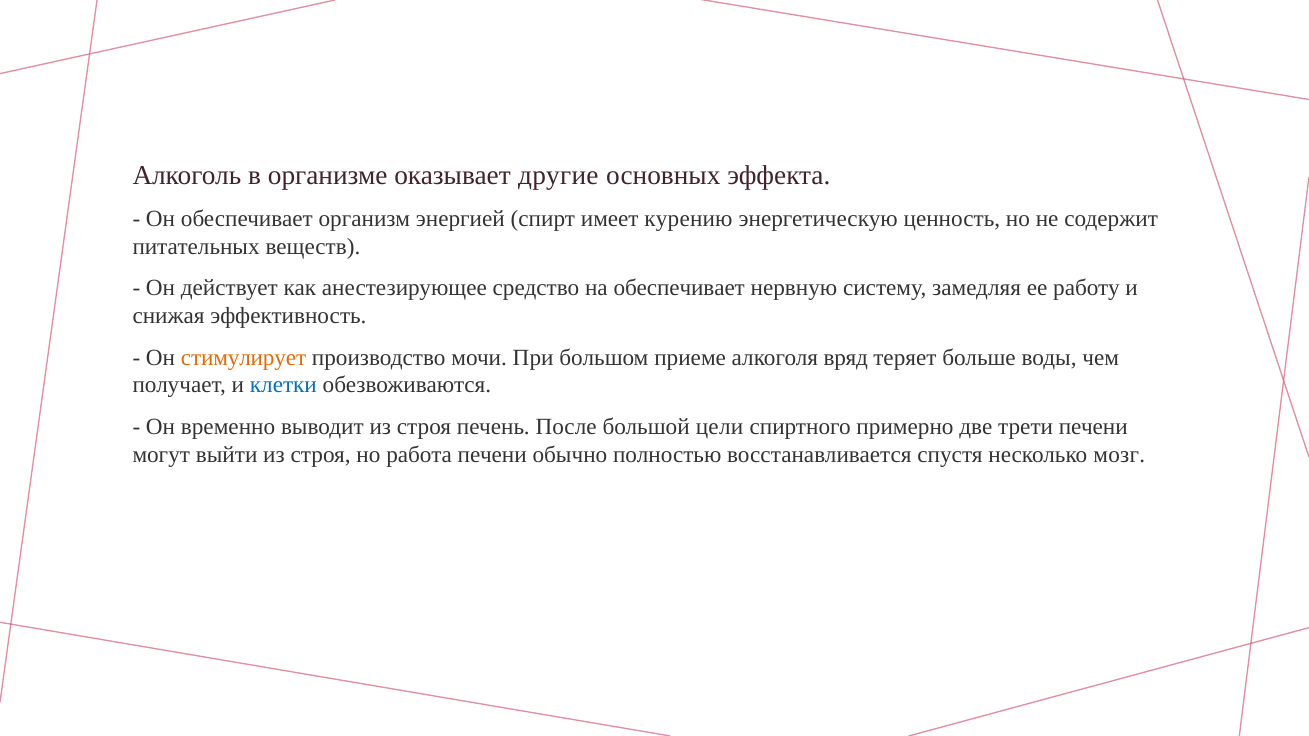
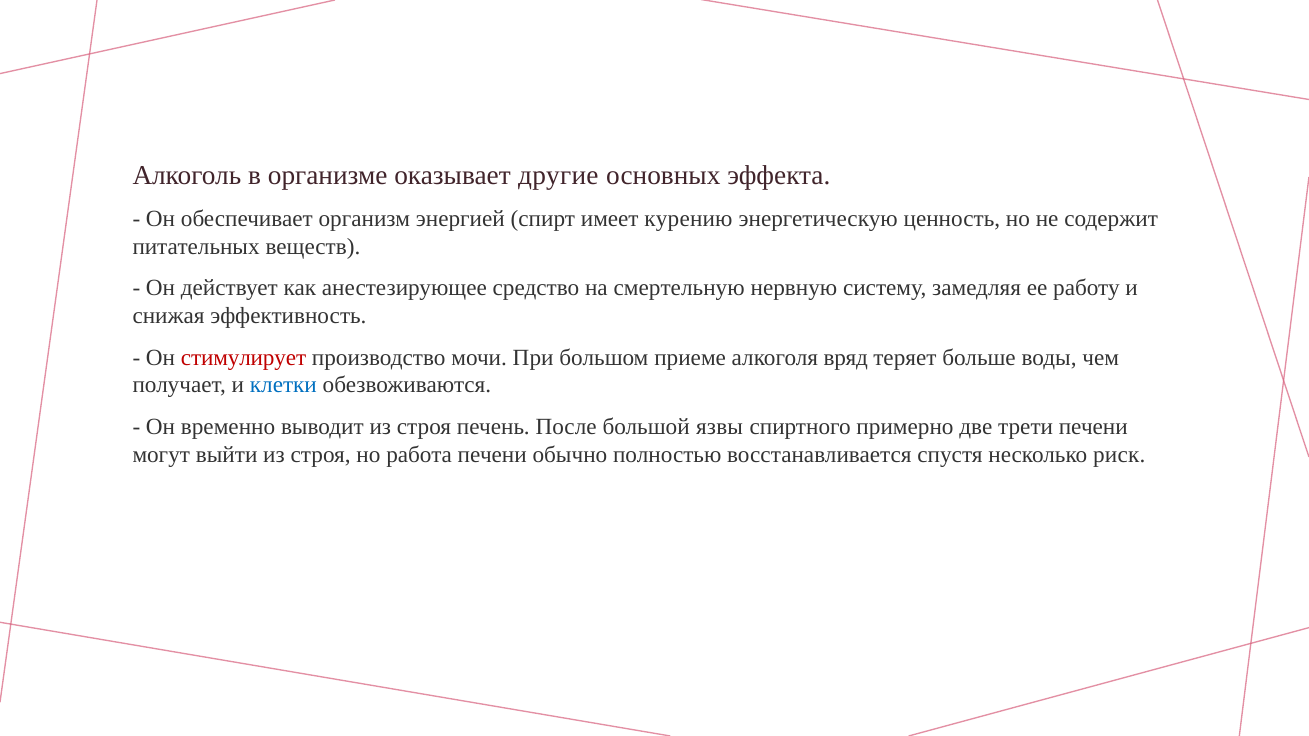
на обеспечивает: обеспечивает -> смертельную (679, 288)
стимулирует colour: orange -> red (244, 358)
цели: цели -> язвы (720, 427)
мозг: мозг -> риск (1119, 455)
